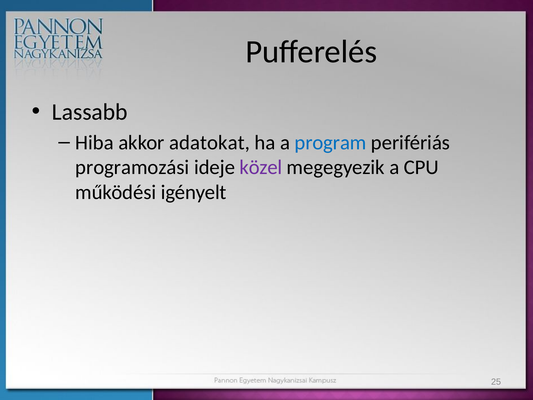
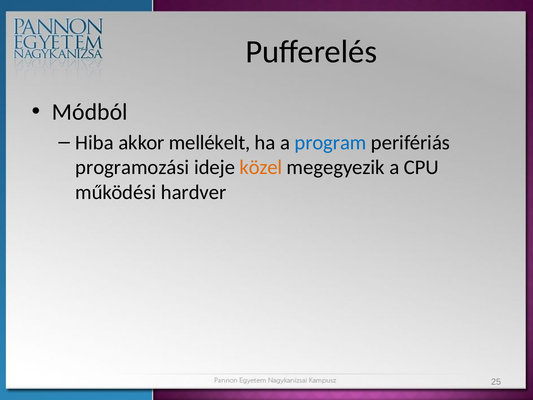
Lassabb: Lassabb -> Módból (90, 112)
adatokat: adatokat -> mellékelt (210, 142)
közel colour: purple -> orange (261, 167)
igényelt: igényelt -> hardver (194, 192)
